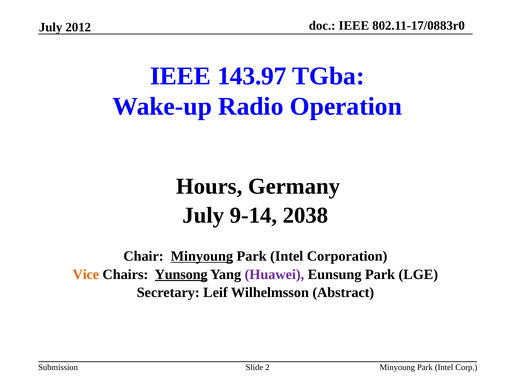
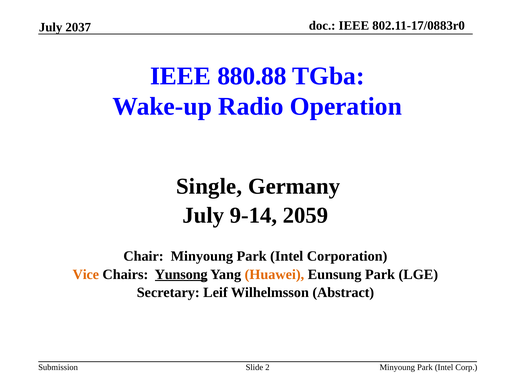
2012: 2012 -> 2037 (78, 27)
143.97: 143.97 -> 880.88 (252, 76)
Hours: Hours -> Single (209, 186)
2038: 2038 -> 2059 (306, 215)
Minyoung underline: present -> none (202, 256)
Huawei colour: purple -> orange (274, 275)
